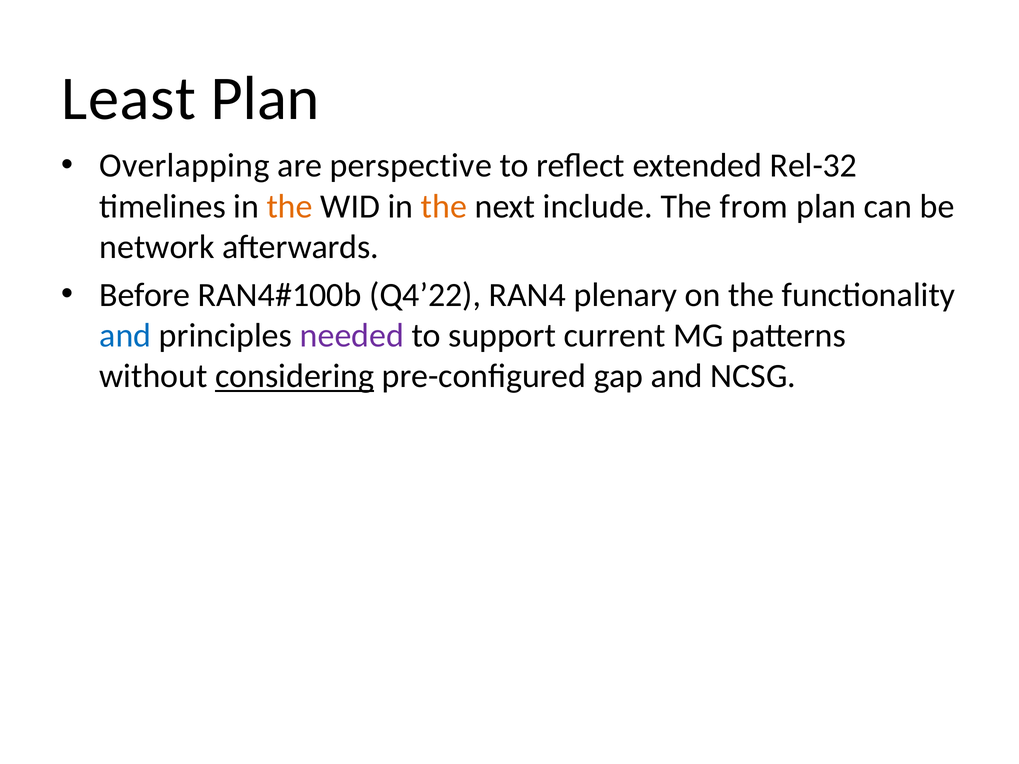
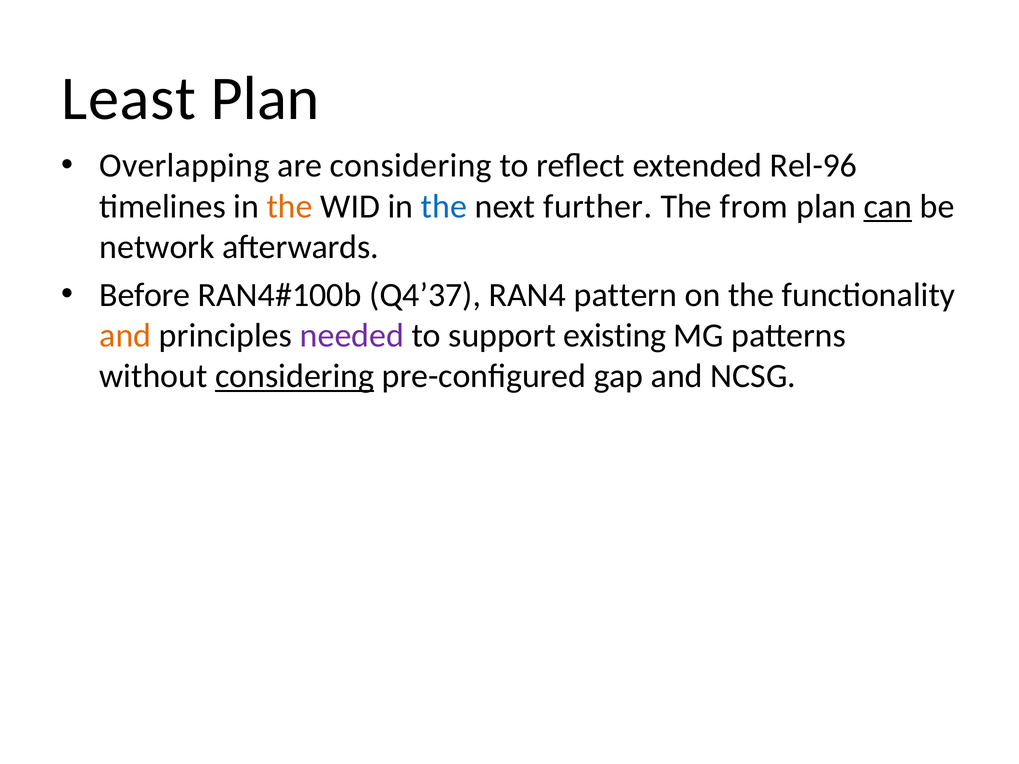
are perspective: perspective -> considering (411, 166)
Rel-32: Rel-32 -> Rel-96 (813, 166)
the colour: orange -> blue (444, 207)
include: include -> further (598, 207)
can underline: none -> present (888, 207)
Q4’22: Q4’22 -> Q4’37 (425, 295)
plenary: plenary -> pattern (625, 295)
and colour: blue -> orange (125, 336)
current: current -> existing (615, 336)
